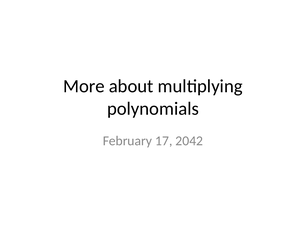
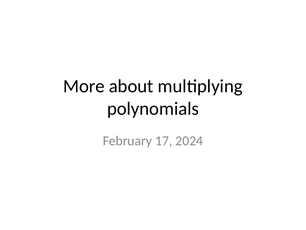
2042: 2042 -> 2024 (189, 141)
